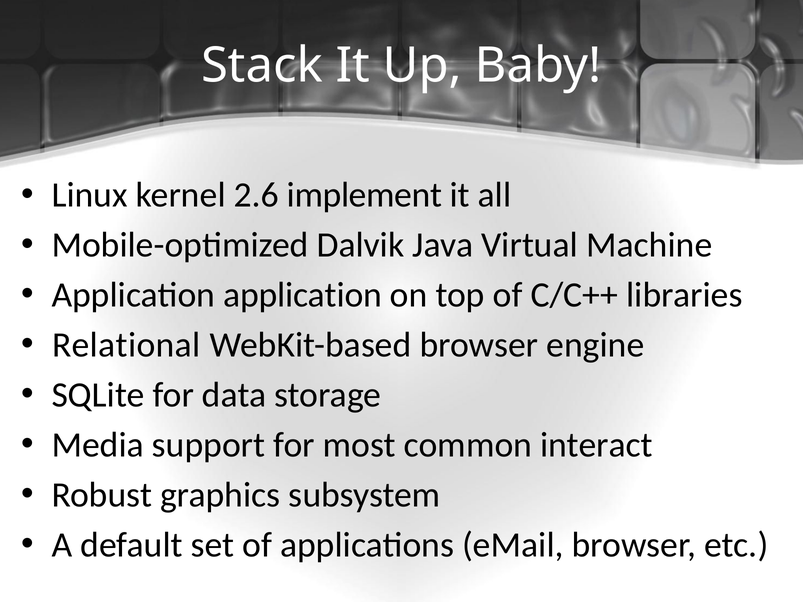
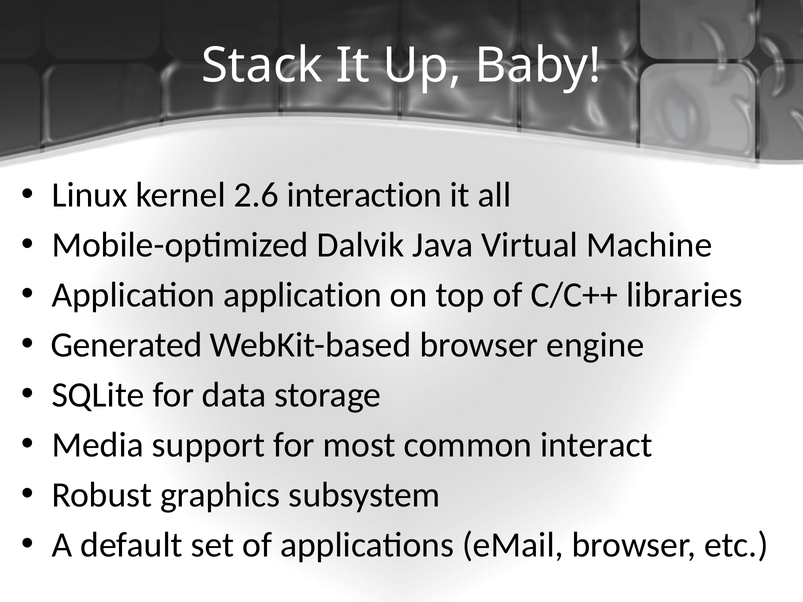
implement: implement -> interaction (364, 195)
Relational: Relational -> Generated (127, 345)
